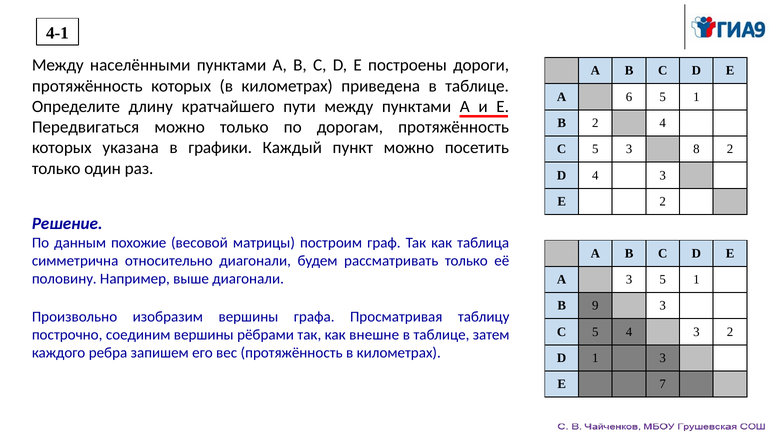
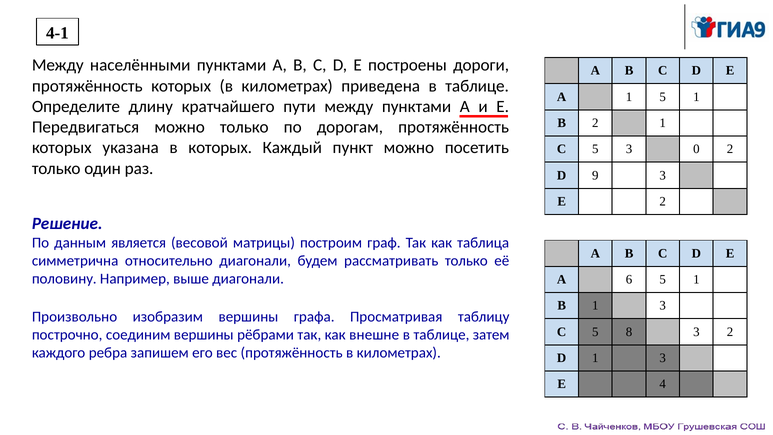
А 6: 6 -> 1 (629, 97)
2 4: 4 -> 1 (663, 123)
в графики: графики -> которых (220, 148)
8: 8 -> 0 (696, 149)
D 4: 4 -> 9 (595, 175)
похожие: похожие -> является (139, 243)
А 3: 3 -> 6 (629, 279)
В 9: 9 -> 1 (595, 306)
5 4: 4 -> 8 (629, 332)
7: 7 -> 4 (663, 384)
